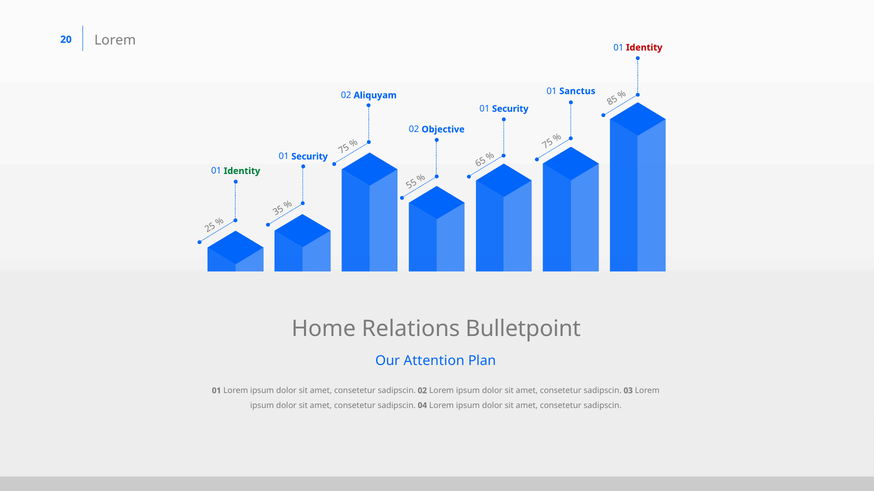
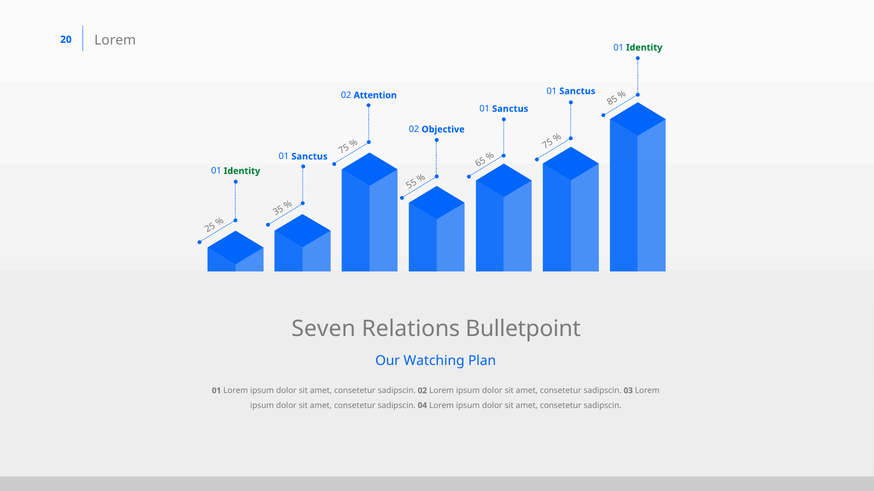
Identity colour: red -> green (644, 48)
Aliquyam: Aliquyam -> Attention (375, 95)
Security: Security -> Sanctus (510, 109)
Security: Security -> Sanctus (309, 157)
Home: Home -> Seven (324, 329)
Attention: Attention -> Watching (434, 361)
